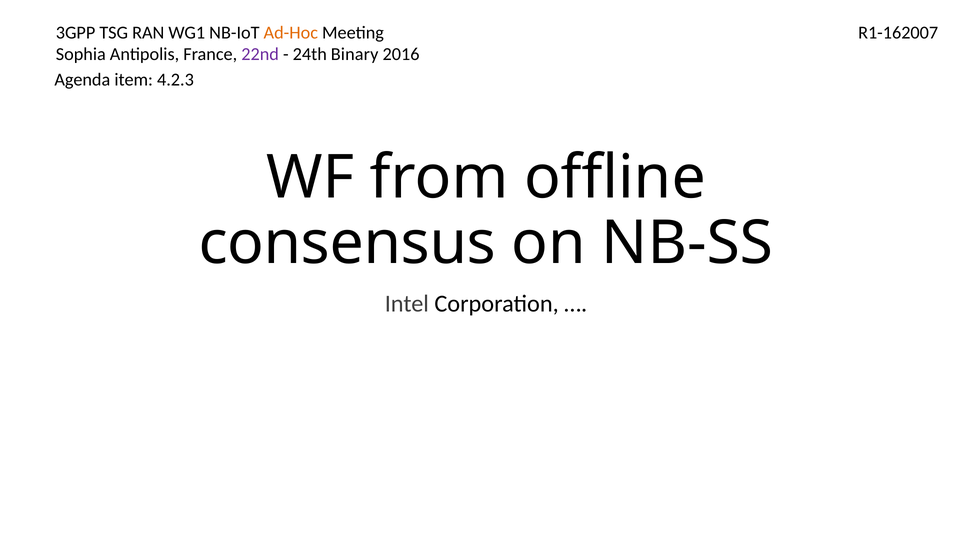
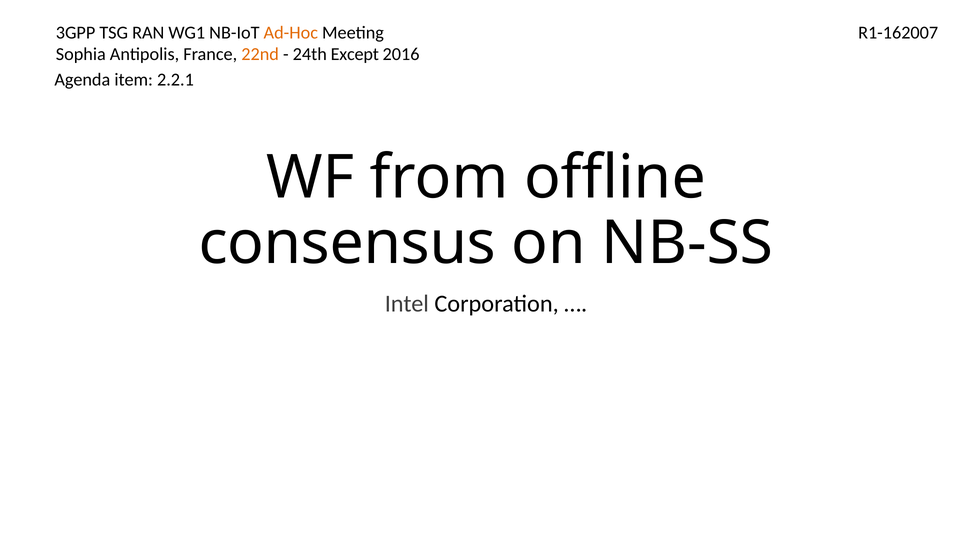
22nd colour: purple -> orange (260, 54)
Binary: Binary -> Except (355, 54)
4.2.3: 4.2.3 -> 2.2.1 (175, 79)
